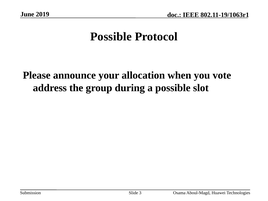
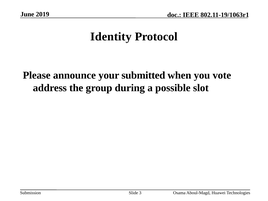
Possible: Possible -> Identity (111, 37)
allocation: allocation -> submitted (143, 75)
